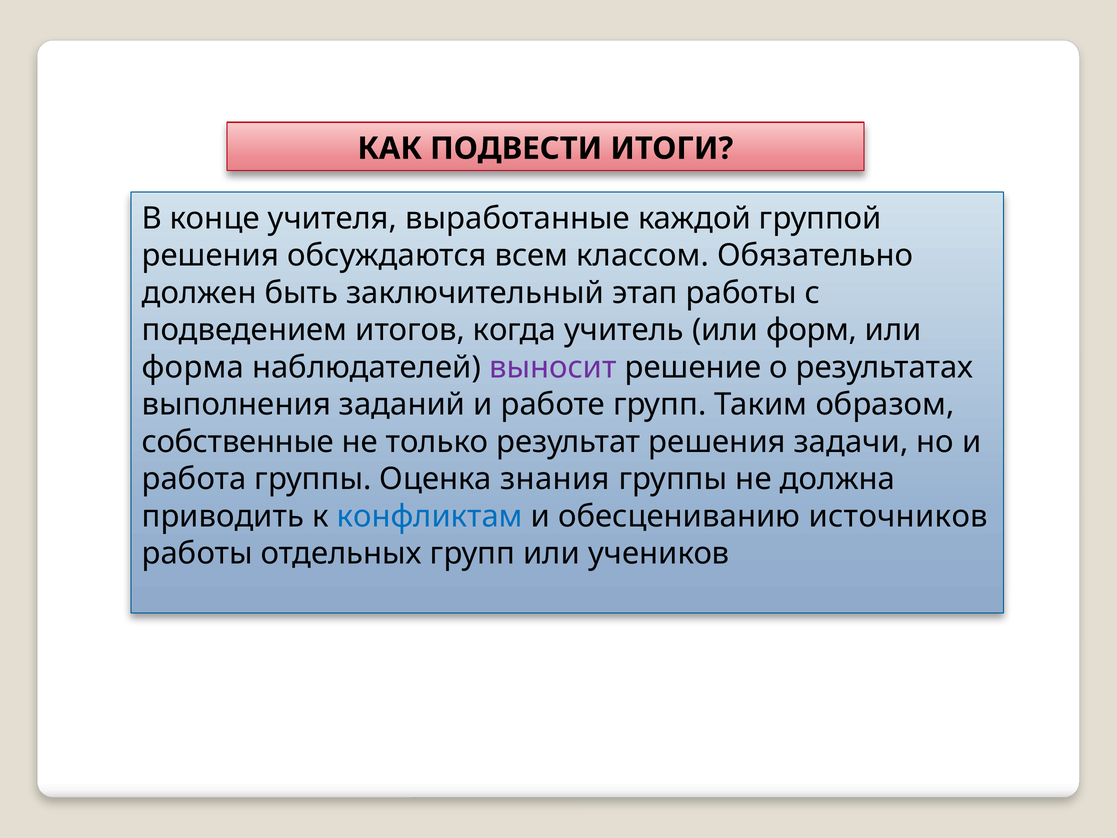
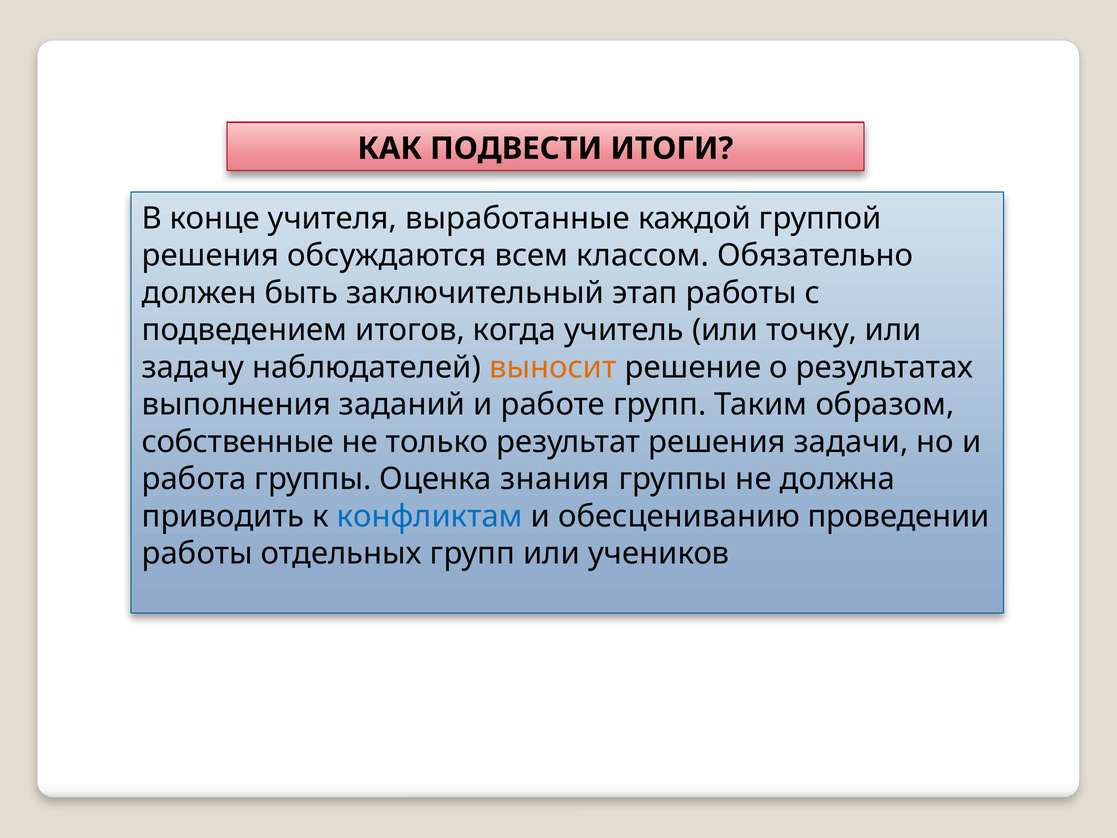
форм: форм -> точку (812, 330)
форма: форма -> задачу (193, 367)
выносит colour: purple -> orange (553, 367)
источников: источников -> проведении (899, 516)
